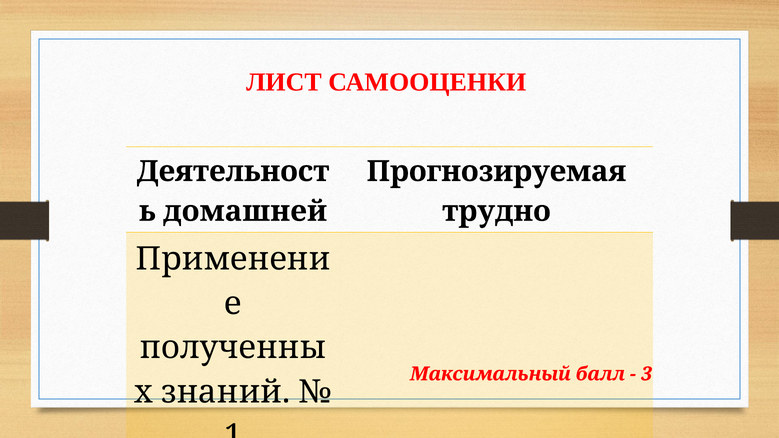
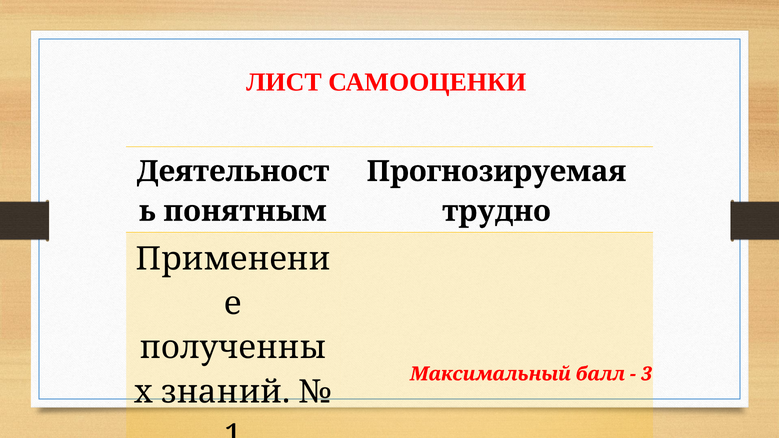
домашней: домашней -> понятным (245, 211)
